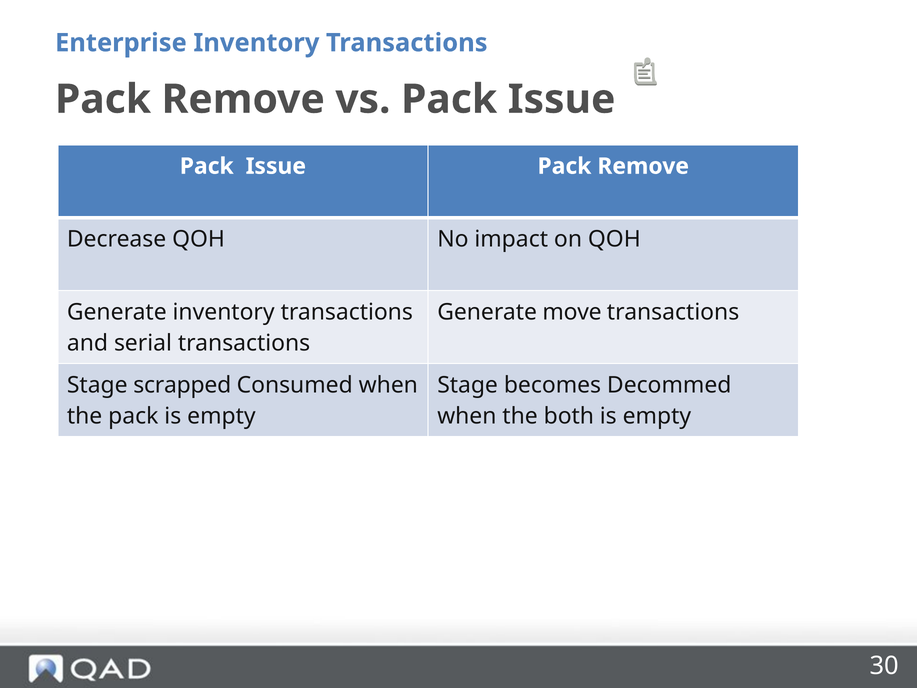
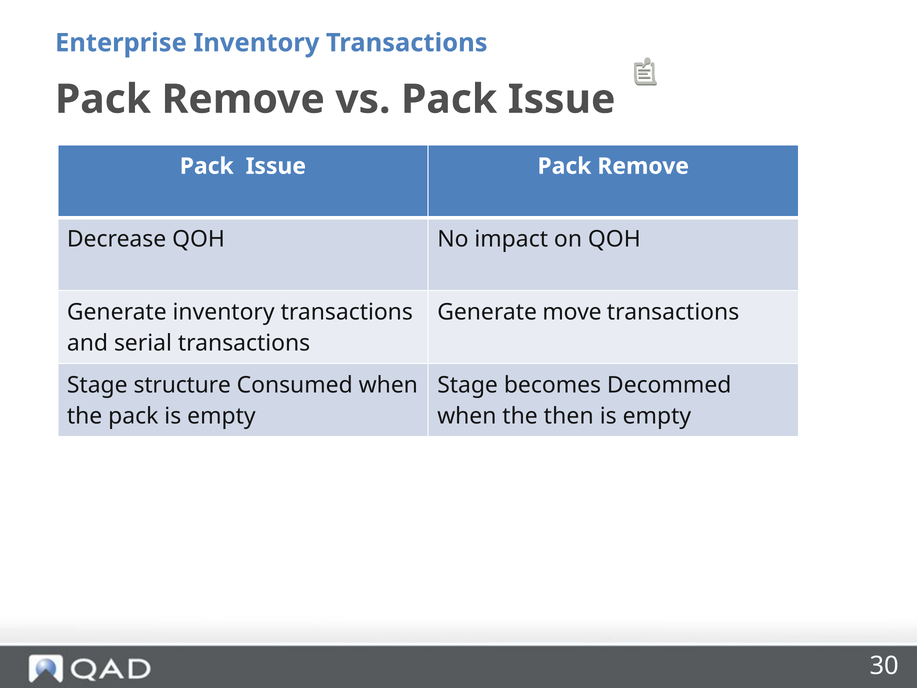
scrapped: scrapped -> structure (182, 385)
both: both -> then (569, 416)
